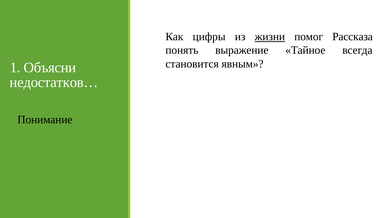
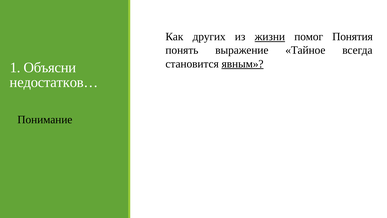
цифры: цифры -> других (209, 37)
Рассказа: Рассказа -> Понятия (353, 37)
явным underline: none -> present (243, 64)
